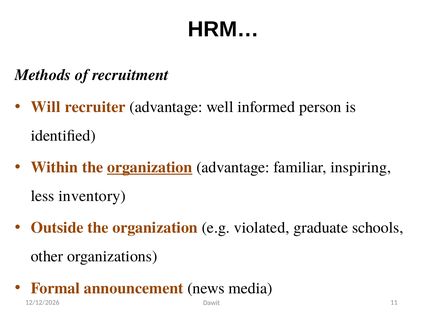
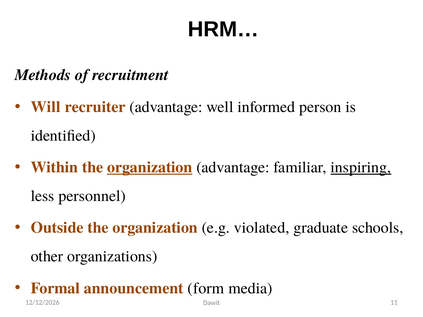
inspiring underline: none -> present (361, 167)
inventory: inventory -> personnel (92, 196)
news: news -> form (206, 288)
